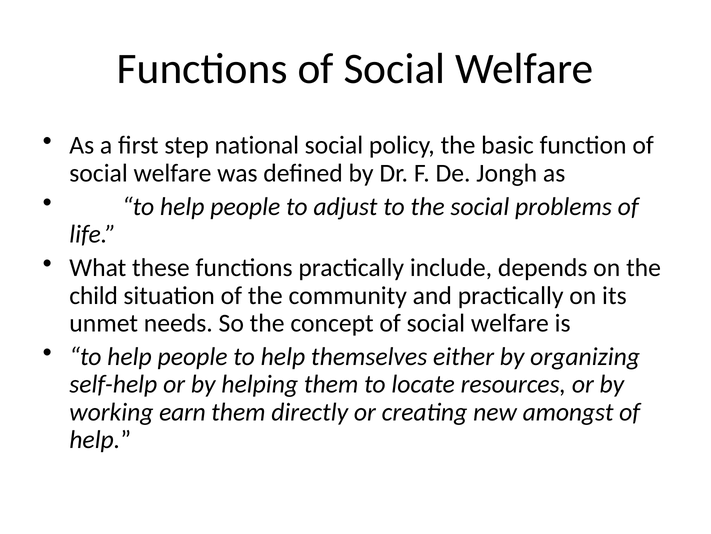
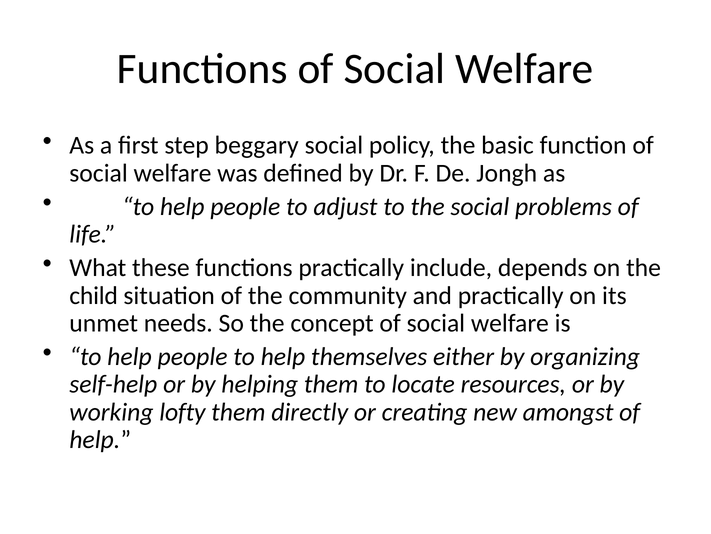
national: national -> beggary (257, 145)
earn: earn -> lofty (182, 412)
